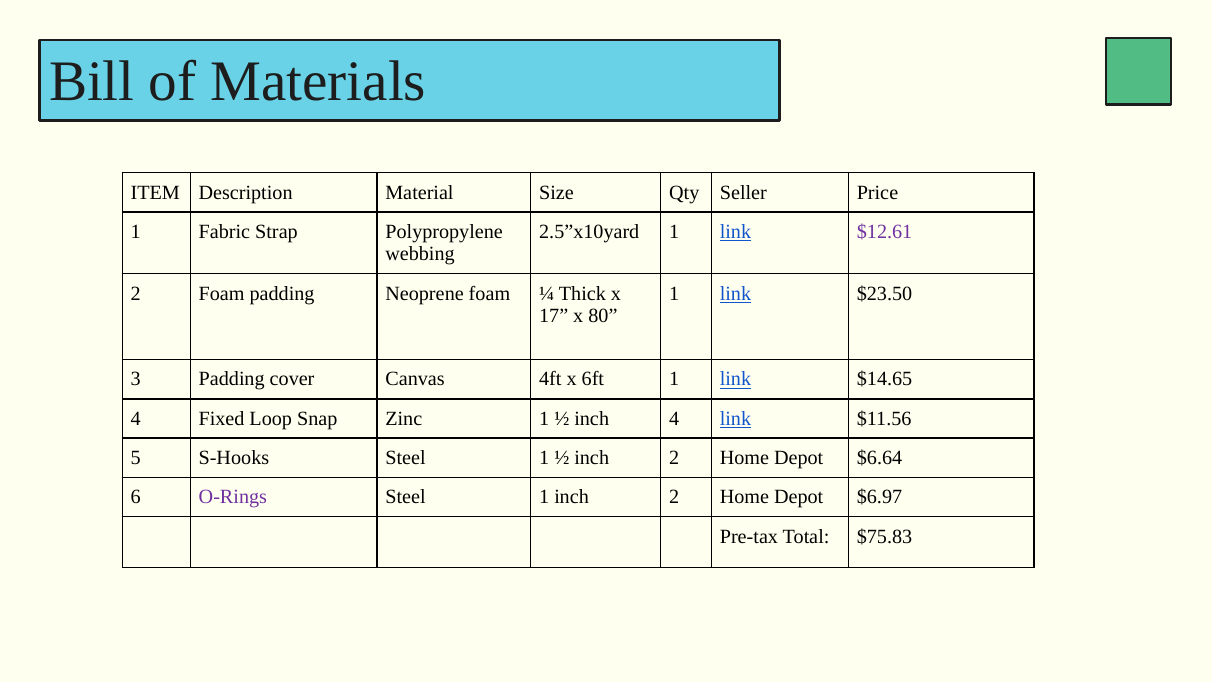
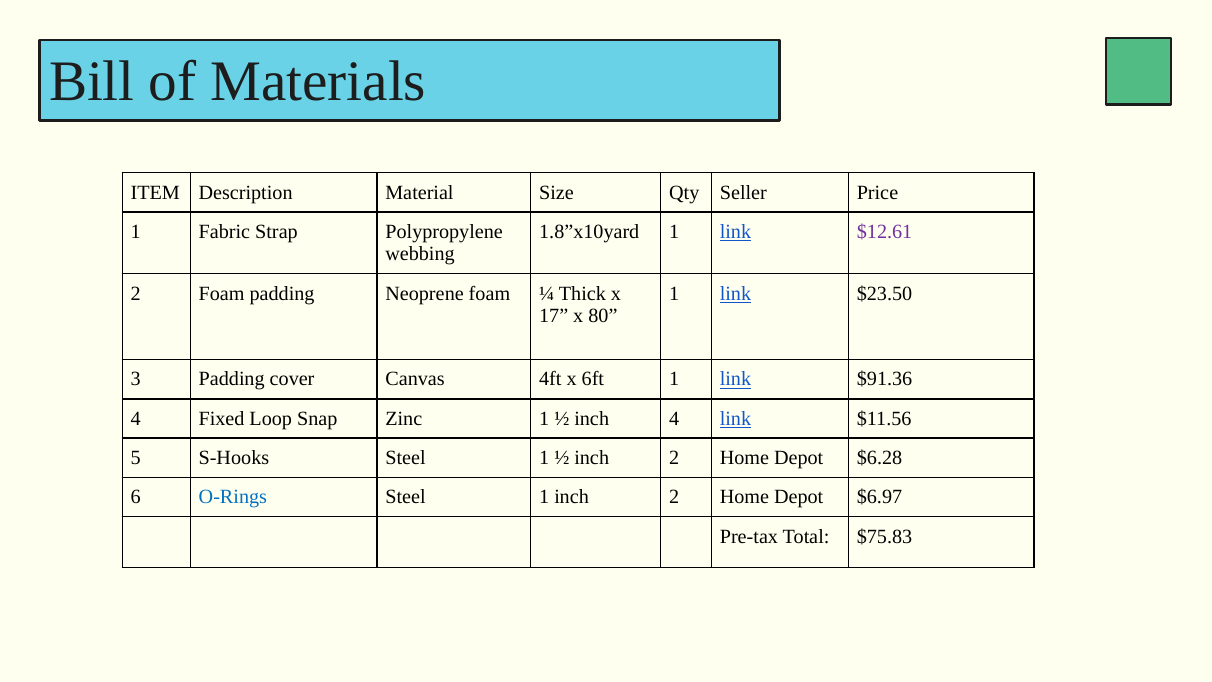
2.5”x10yard: 2.5”x10yard -> 1.8”x10yard (589, 232)
$14.65: $14.65 -> $91.36 (885, 379)
$6.64: $6.64 -> $6.28 (880, 458)
O-Rings colour: purple -> blue (233, 497)
